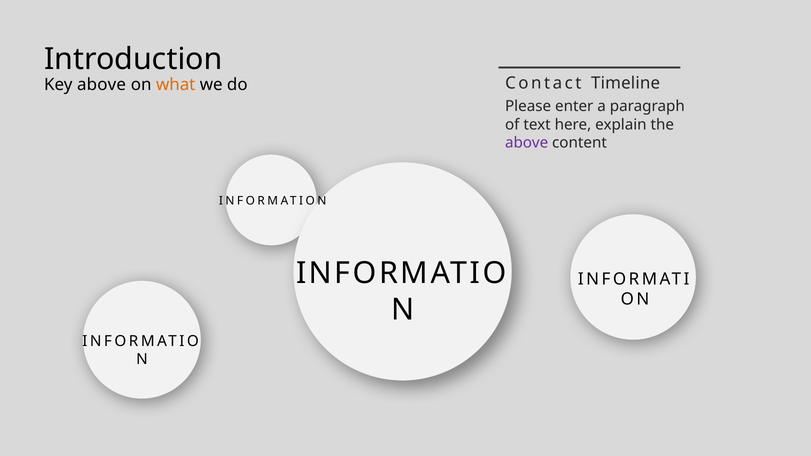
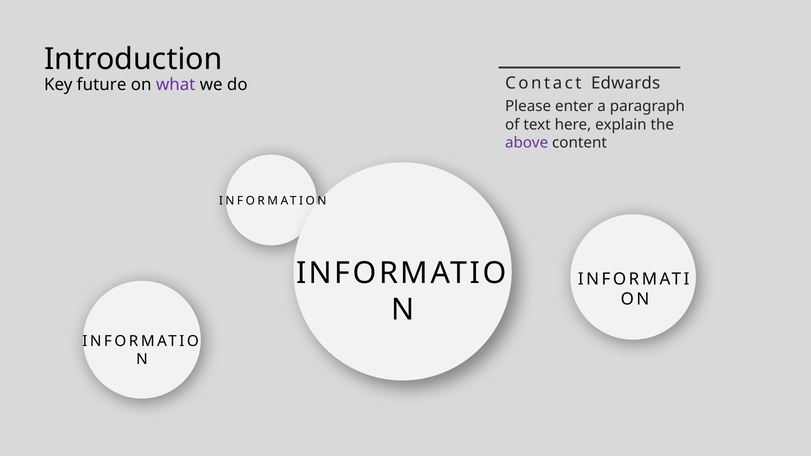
Timeline: Timeline -> Edwards (626, 83)
Key above: above -> future (102, 85)
what colour: orange -> purple (176, 85)
